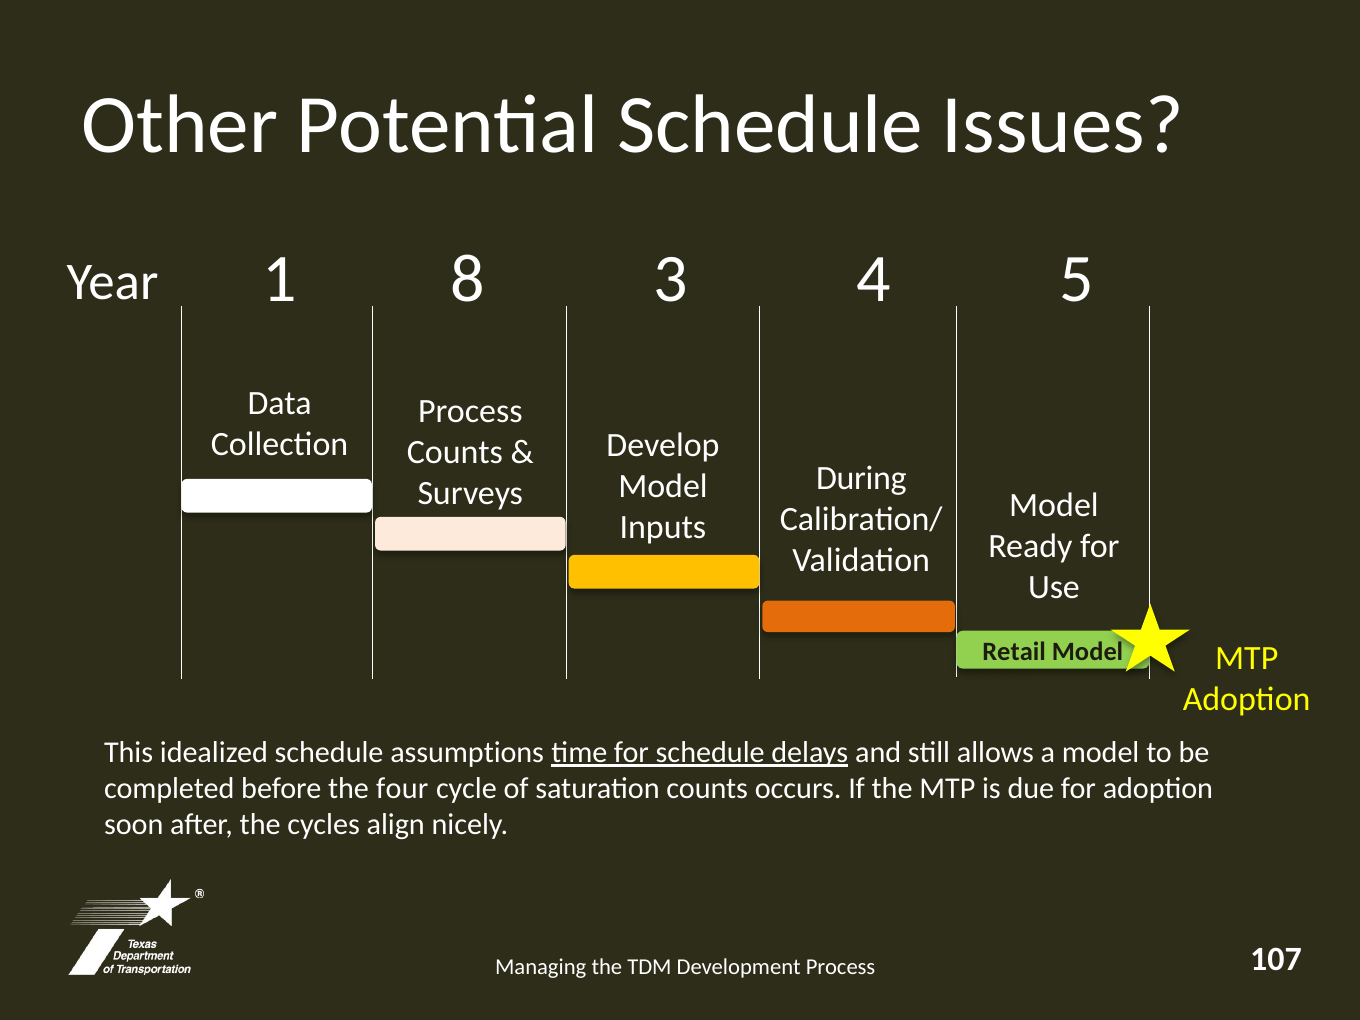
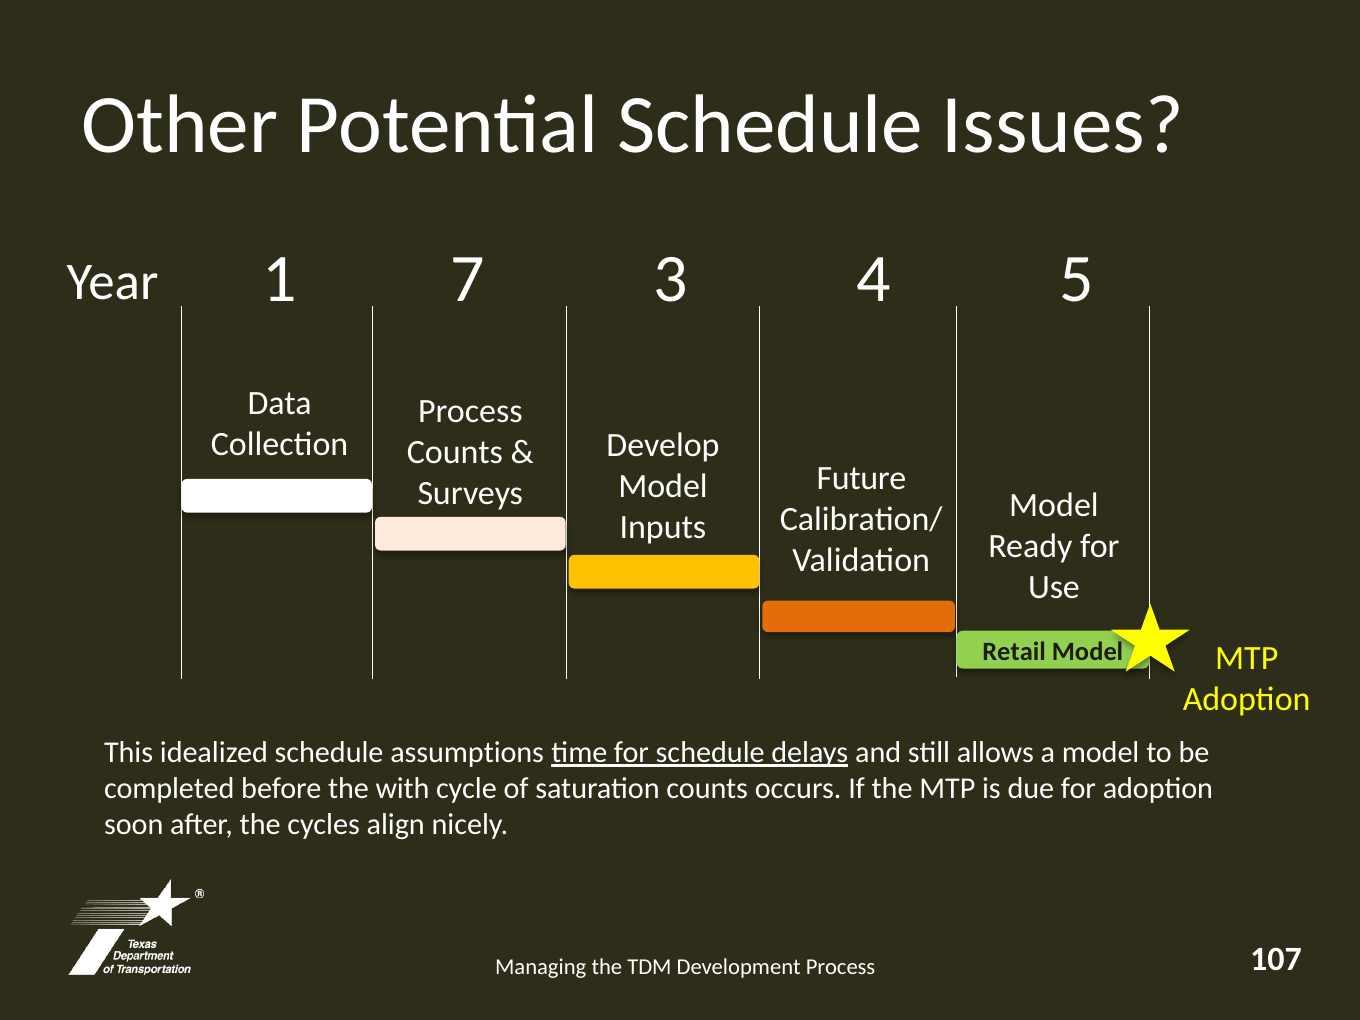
8: 8 -> 7 (468, 279)
During: During -> Future (861, 478)
four: four -> with (403, 789)
